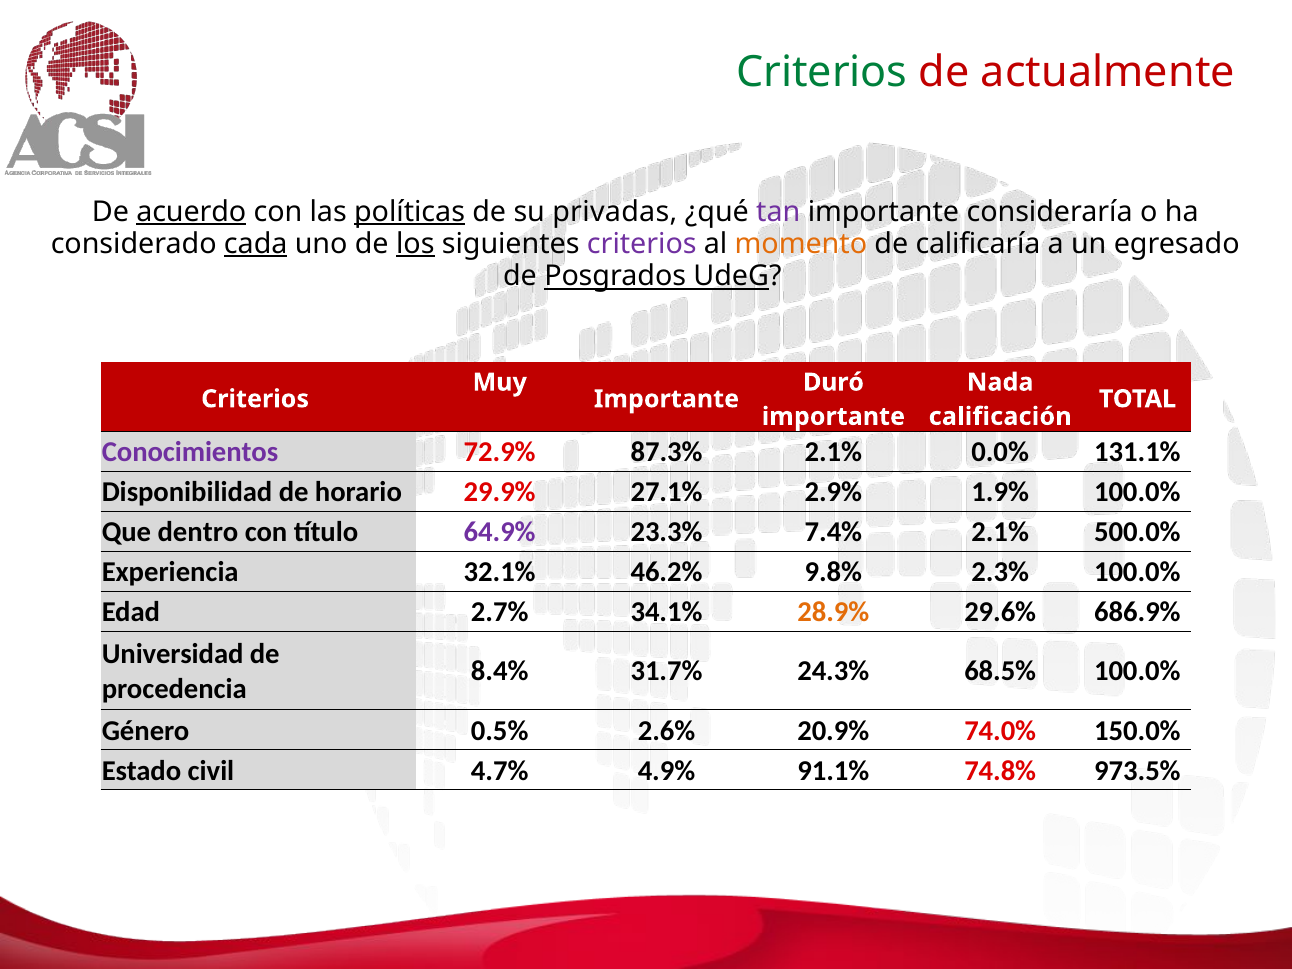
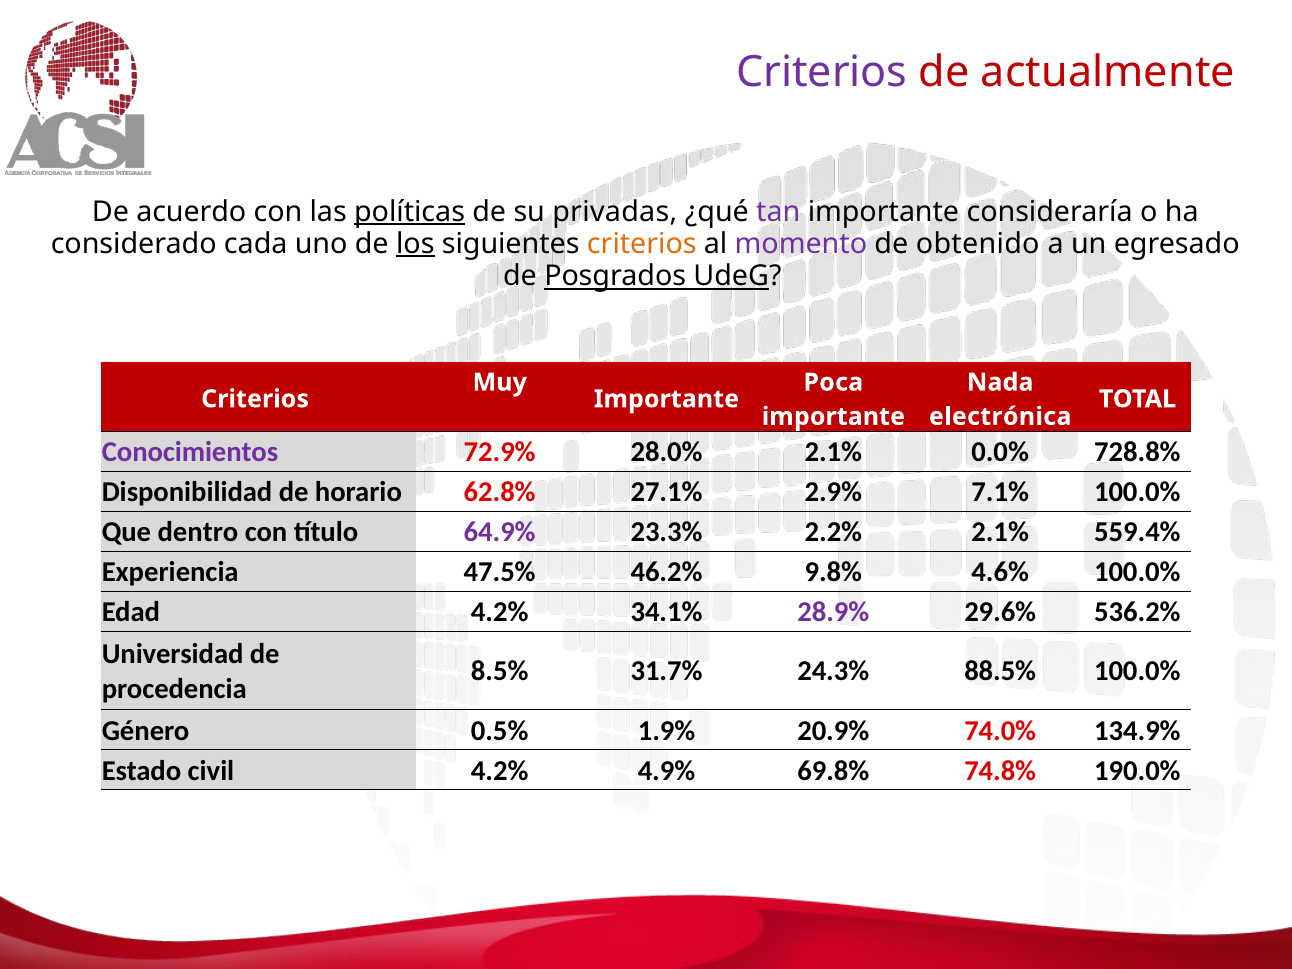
Criterios colour: green -> purple (822, 72)
acuerdo underline: present -> none (191, 212)
cada underline: present -> none (256, 244)
criterios colour: purple -> orange (642, 244)
momento colour: orange -> purple (801, 244)
calificaría: calificaría -> obtenido (978, 244)
Duró: Duró -> Poca (833, 382)
calificación: calificación -> electrónica (1000, 417)
87.3%: 87.3% -> 28.0% (667, 452)
131.1%: 131.1% -> 728.8% (1137, 452)
29.9%: 29.9% -> 62.8% (500, 492)
1.9%: 1.9% -> 7.1% (1000, 492)
7.4%: 7.4% -> 2.2% (833, 532)
500.0%: 500.0% -> 559.4% (1137, 532)
32.1%: 32.1% -> 47.5% (500, 572)
2.3%: 2.3% -> 4.6% (1000, 572)
Edad 2.7%: 2.7% -> 4.2% (500, 612)
28.9% colour: orange -> purple (833, 612)
686.9%: 686.9% -> 536.2% (1137, 612)
8.4%: 8.4% -> 8.5% (500, 671)
68.5%: 68.5% -> 88.5% (1000, 671)
2.6%: 2.6% -> 1.9% (667, 731)
150.0%: 150.0% -> 134.9% (1137, 731)
civil 4.7%: 4.7% -> 4.2% (500, 771)
91.1%: 91.1% -> 69.8% (833, 771)
973.5%: 973.5% -> 190.0% (1137, 771)
